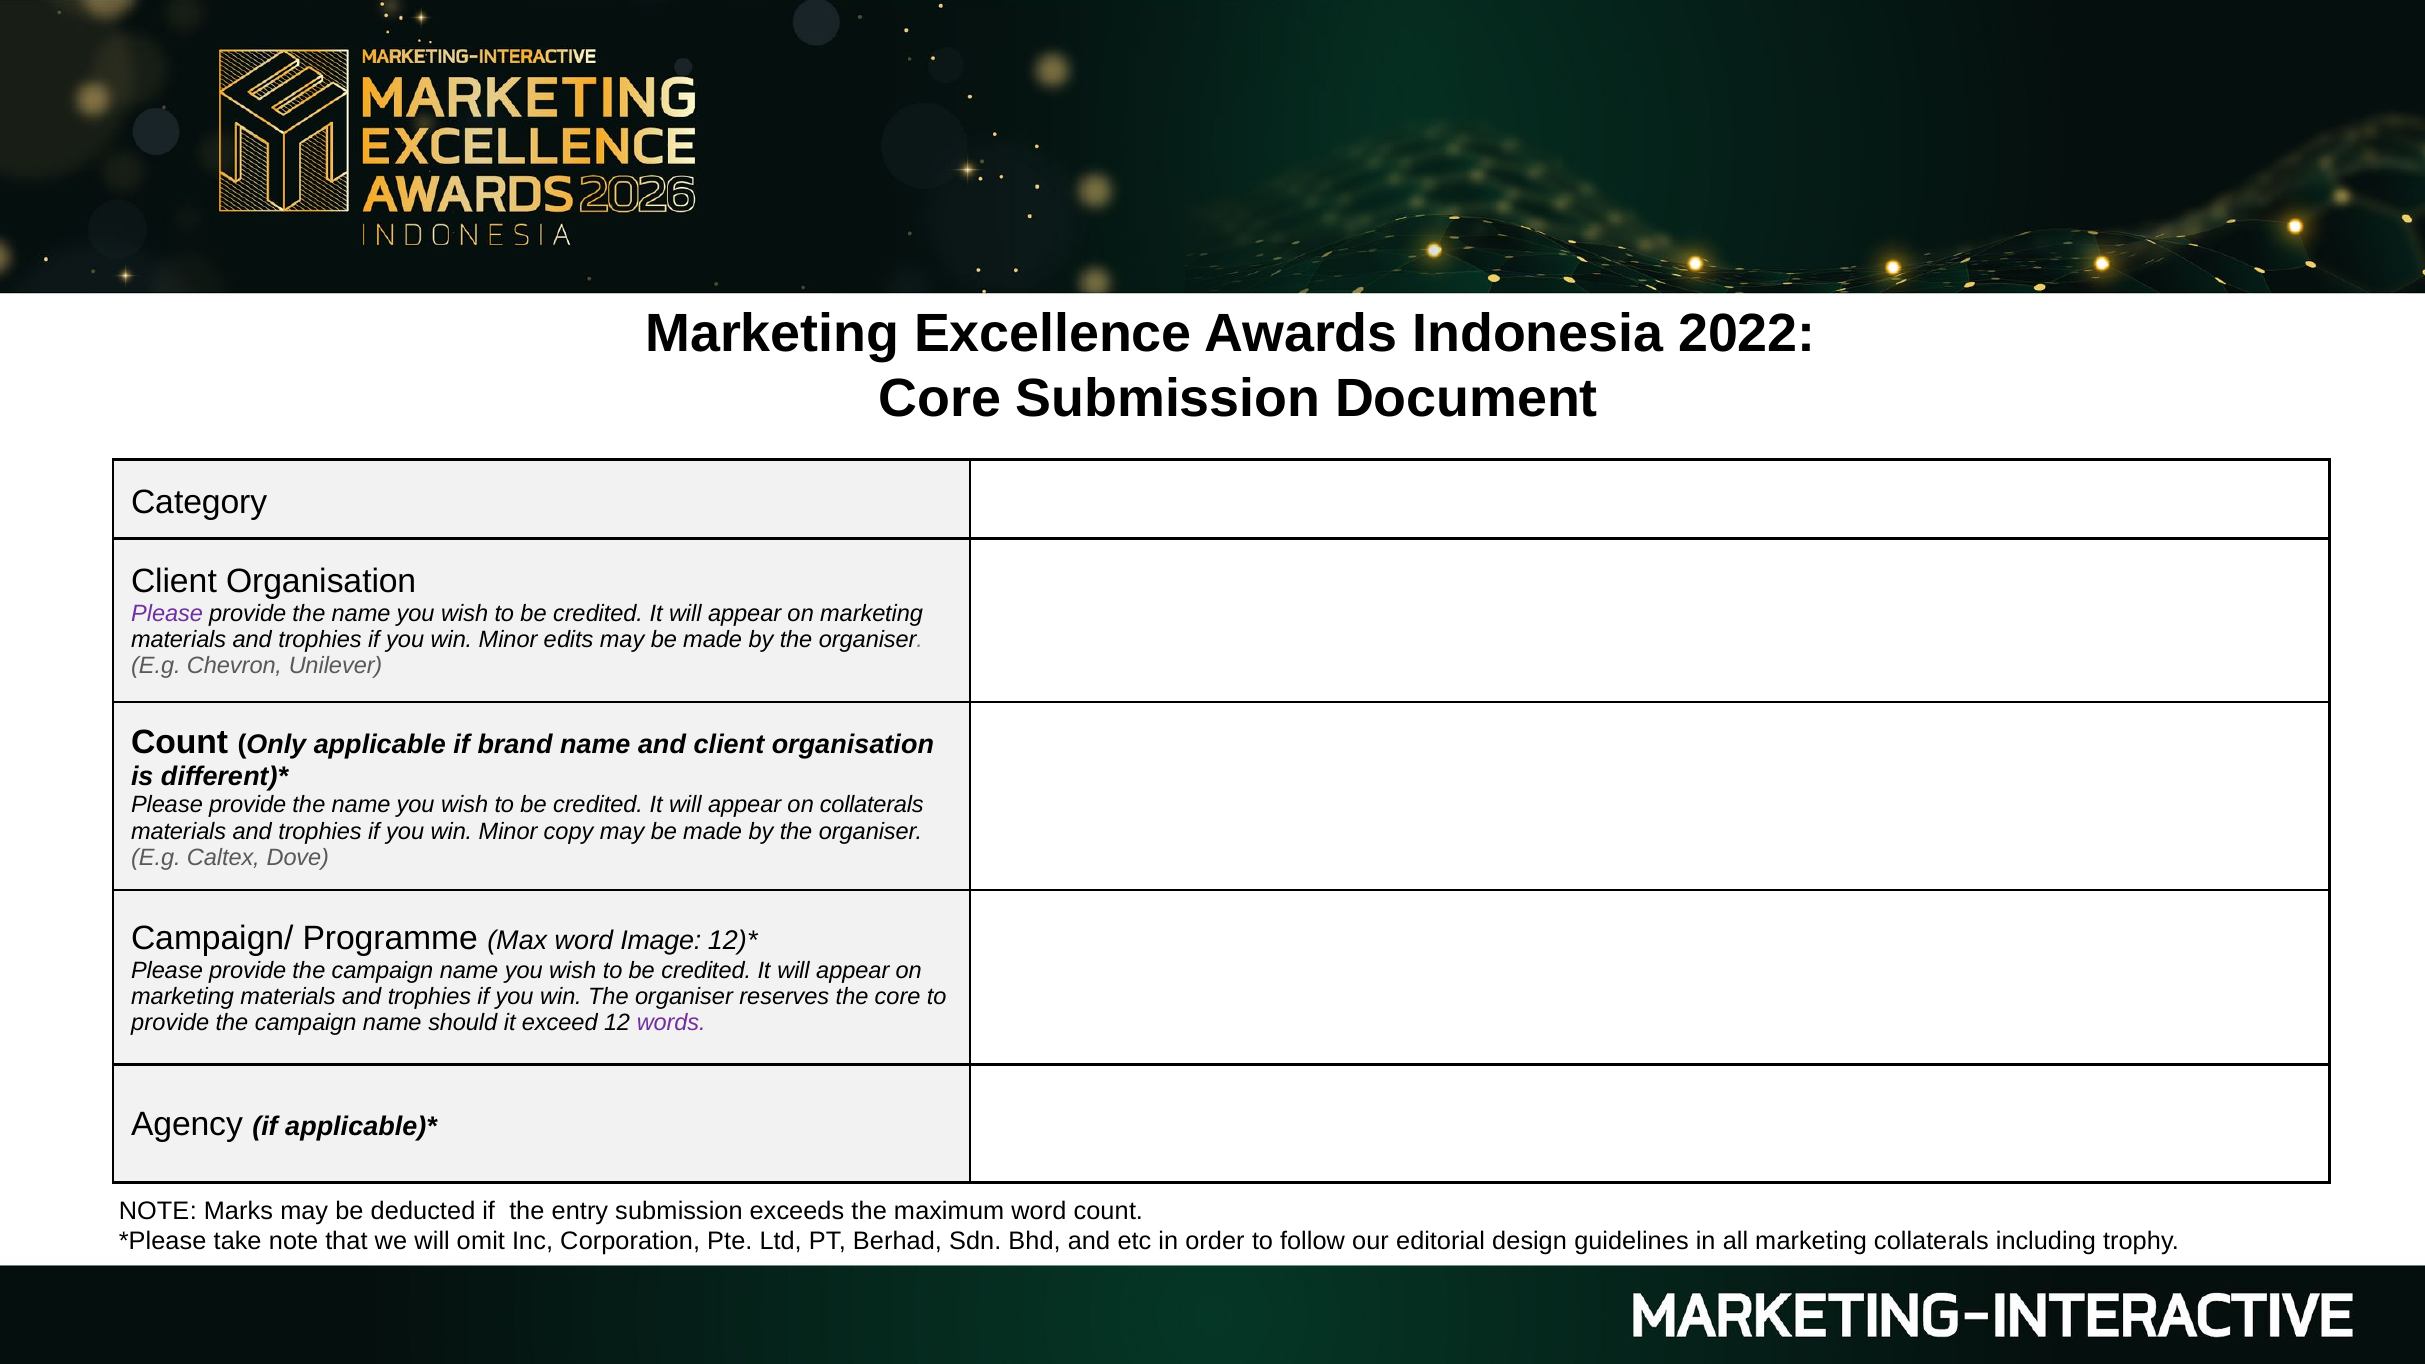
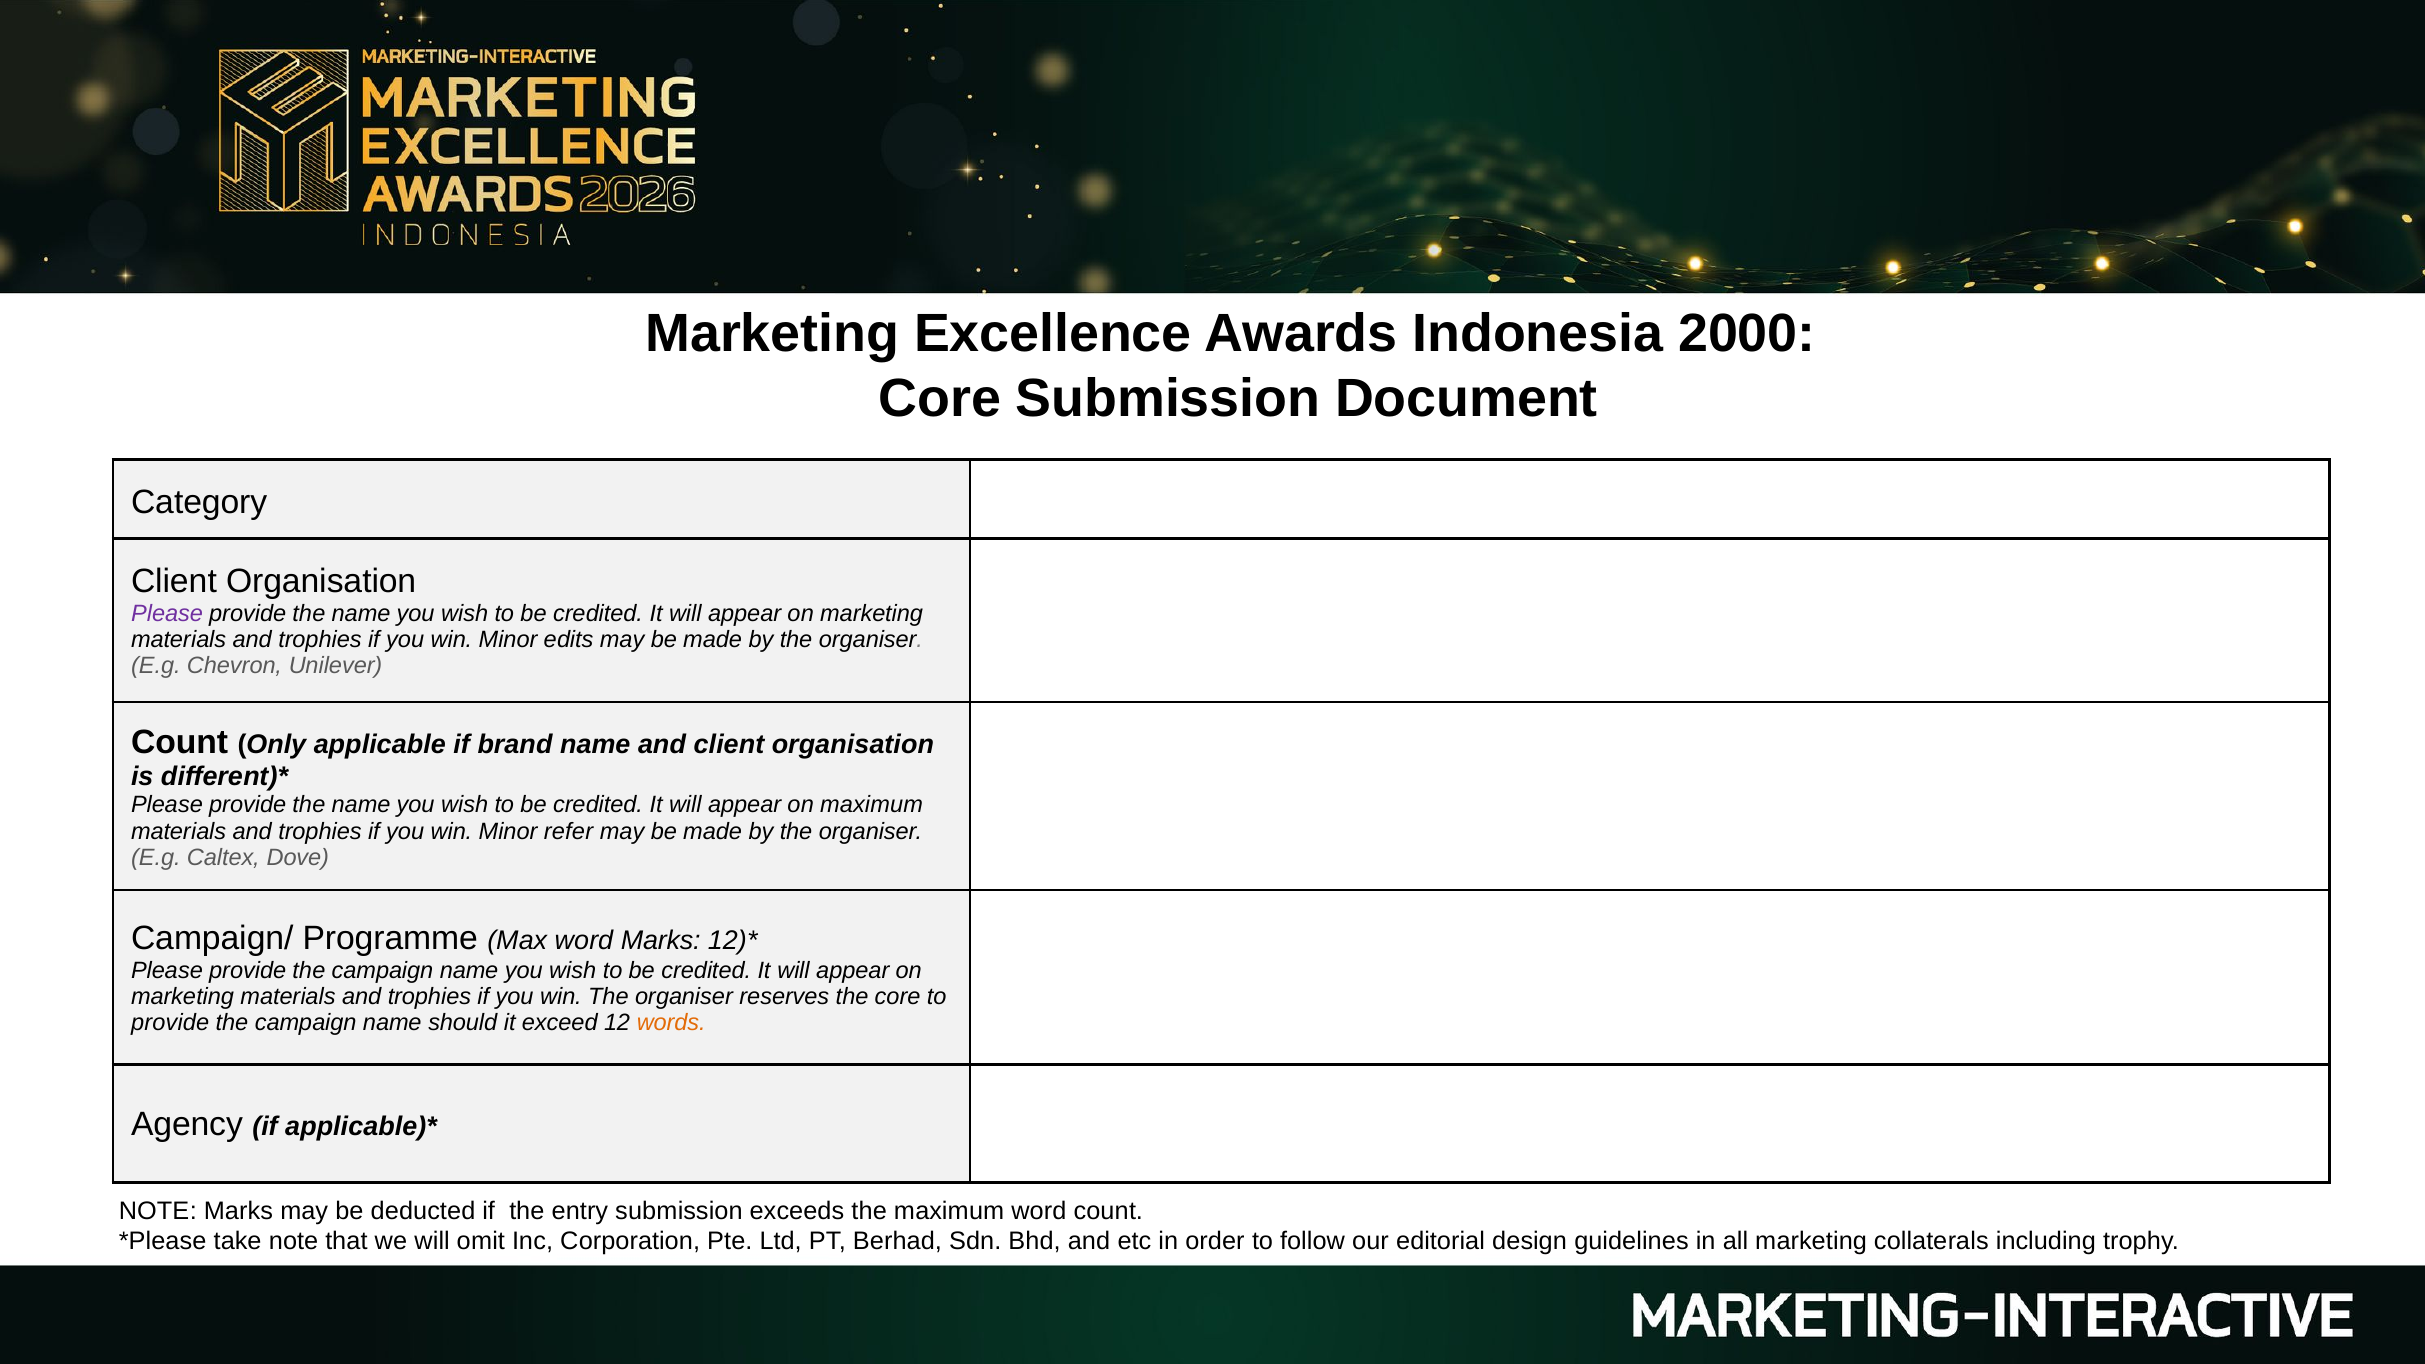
2022: 2022 -> 2000 (1747, 334)
on collaterals: collaterals -> maximum (872, 805)
copy: copy -> refer (568, 831)
word Image: Image -> Marks (661, 941)
words colour: purple -> orange (671, 1023)
